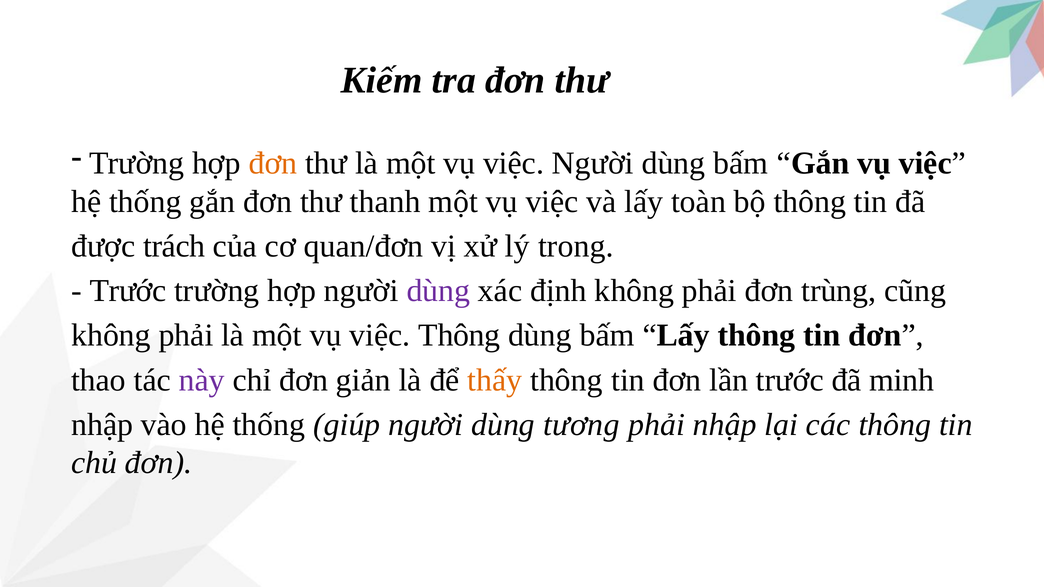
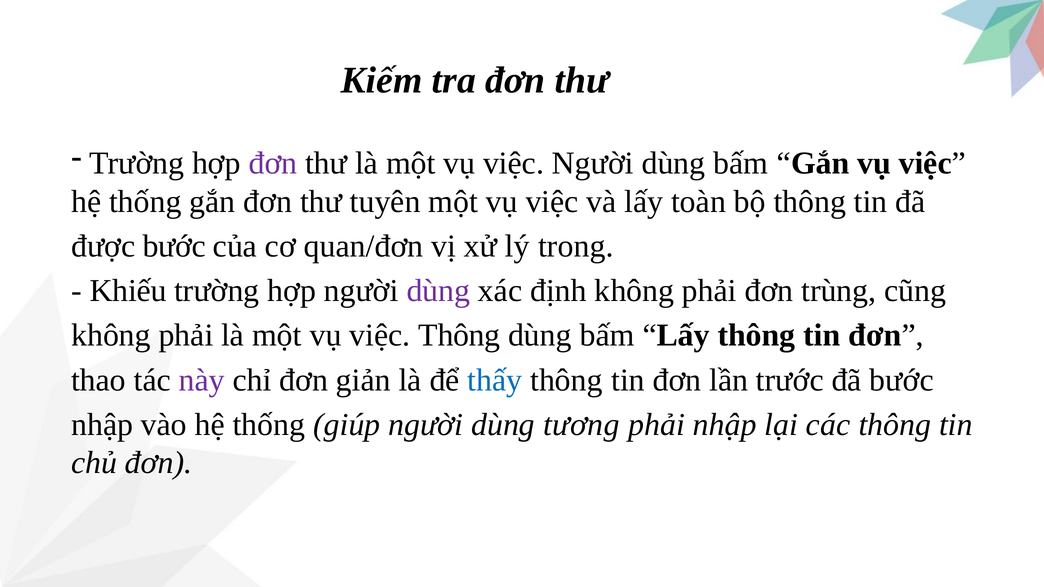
đơn colour: orange -> purple (273, 163)
thanh: thanh -> tuyên (385, 202)
được trách: trách -> bước (174, 246)
Trước: Trước -> Khiếu (128, 291)
thấy colour: orange -> blue (495, 380)
đã minh: minh -> bước (902, 380)
